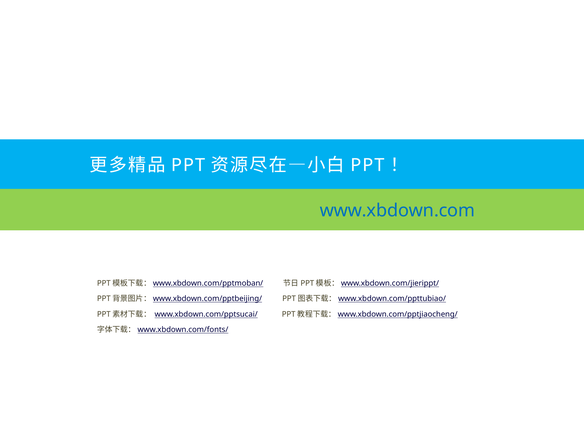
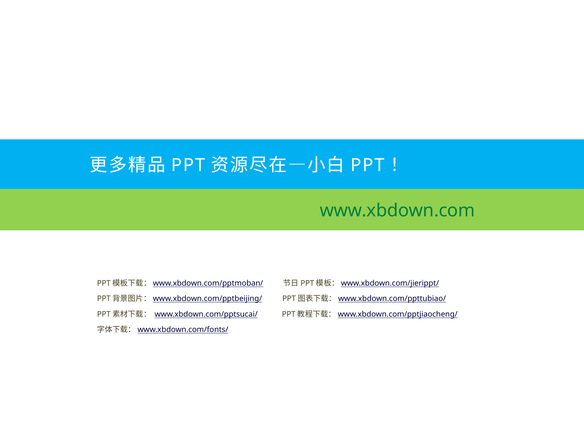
www.xbdown.com colour: blue -> green (397, 211)
